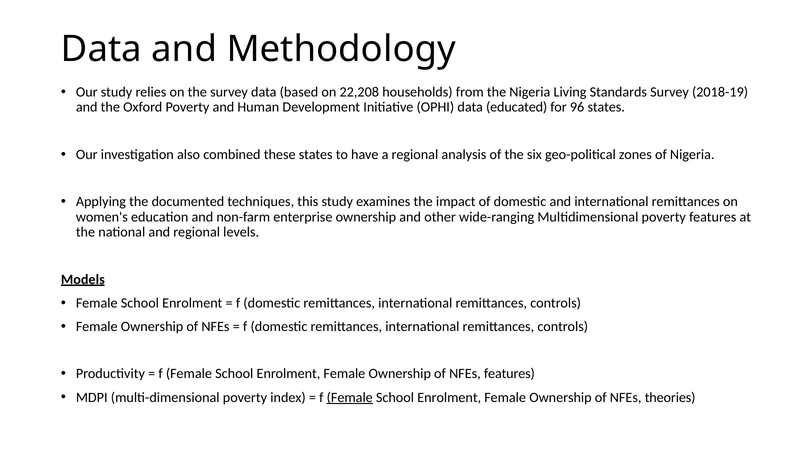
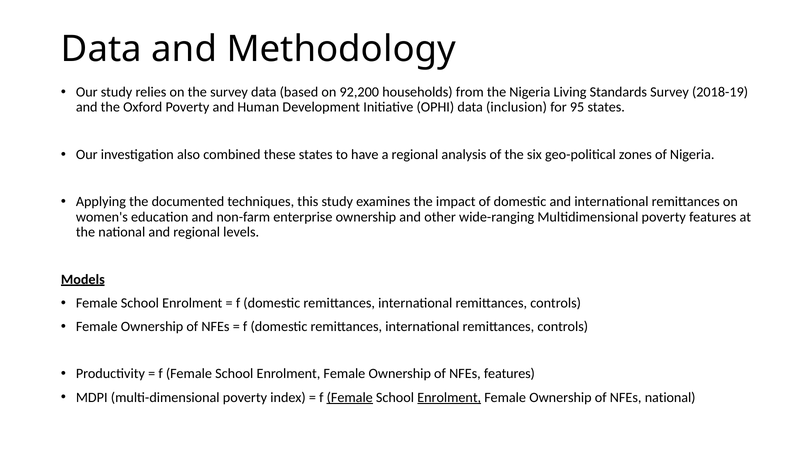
22,208: 22,208 -> 92,200 (359, 92)
educated: educated -> inclusion (517, 107)
96: 96 -> 95 (577, 107)
Enrolment underline: none -> present (449, 398)
NFEs theories: theories -> national (670, 398)
